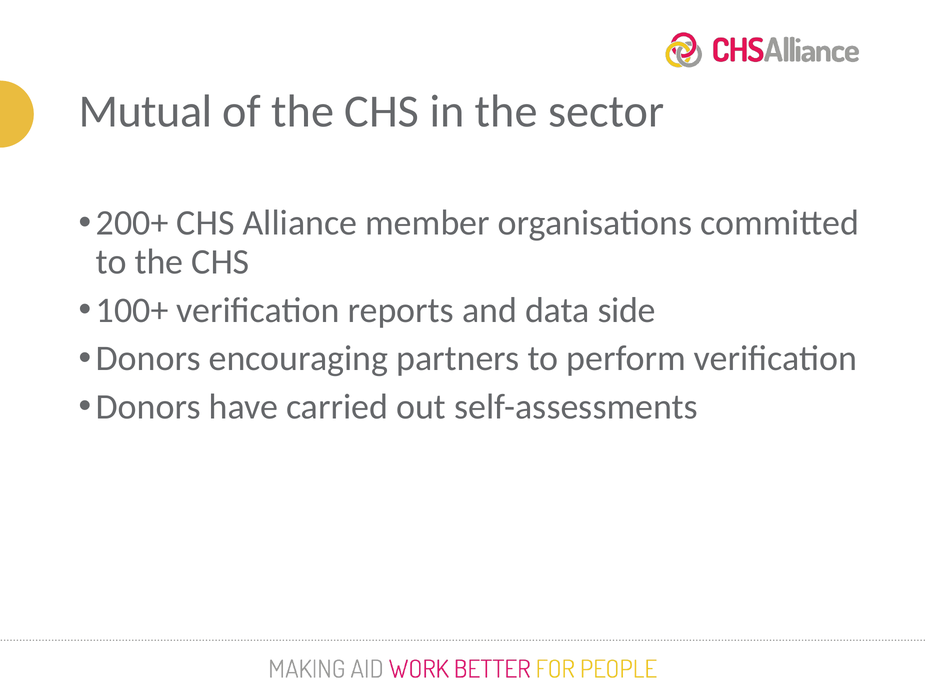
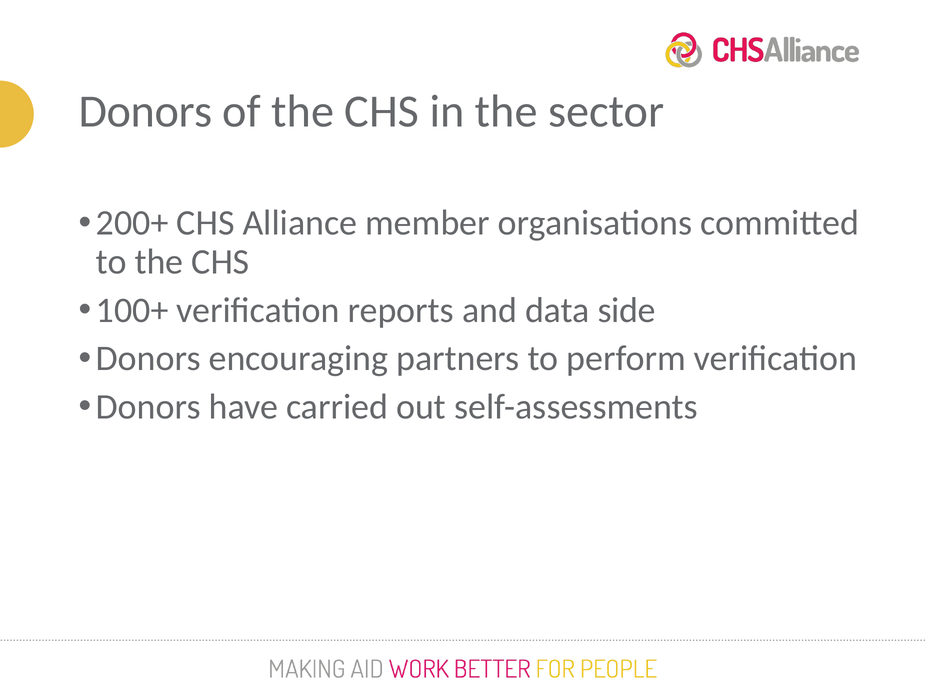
Mutual: Mutual -> Donors (146, 112)
